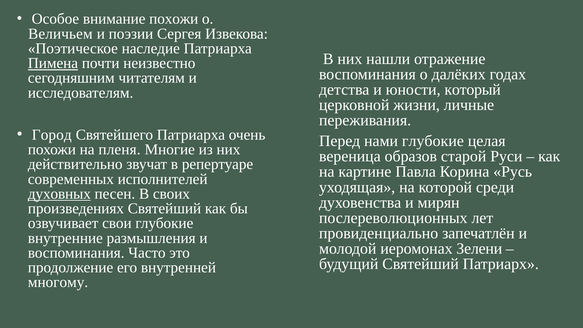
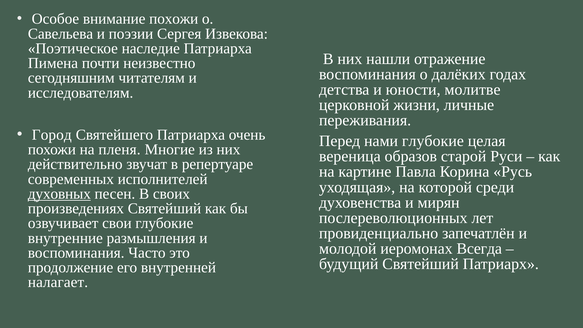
Величьем: Величьем -> Савельева (61, 34)
Пимена underline: present -> none (53, 63)
который: который -> молитве (472, 90)
Зелени: Зелени -> Всегда (479, 248)
многому: многому -> налагает (58, 282)
